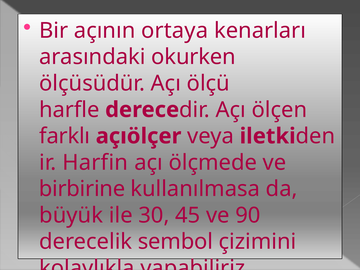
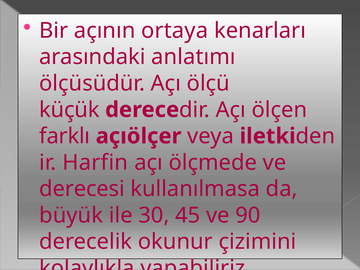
okurken: okurken -> anlatımı (193, 57)
harfle: harfle -> küçük (69, 110)
birbirine: birbirine -> derecesi (82, 189)
sembol: sembol -> okunur (175, 242)
